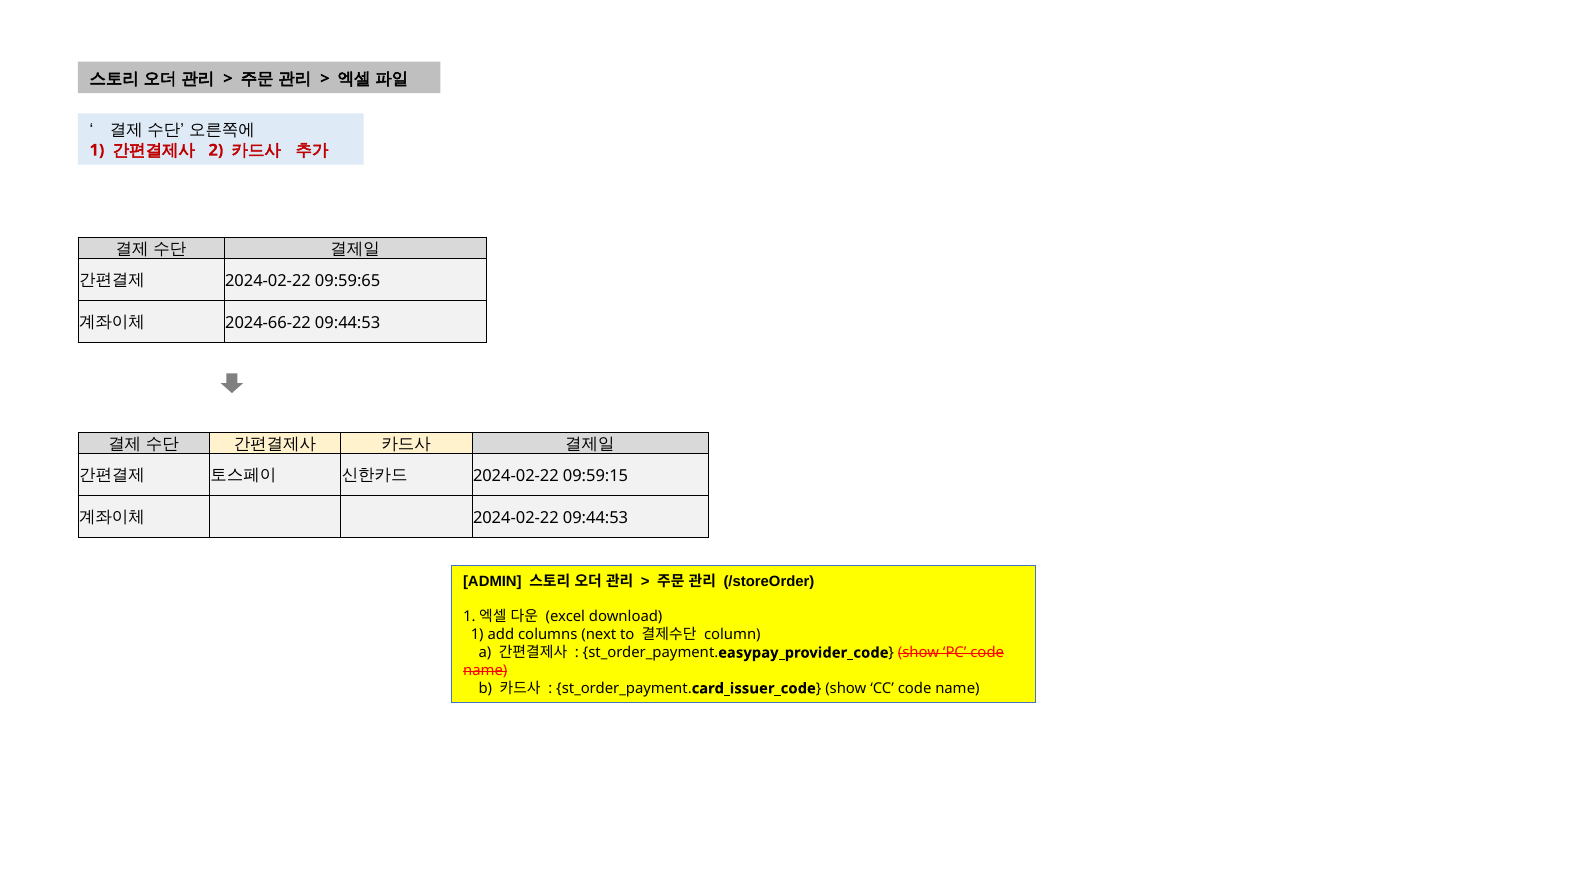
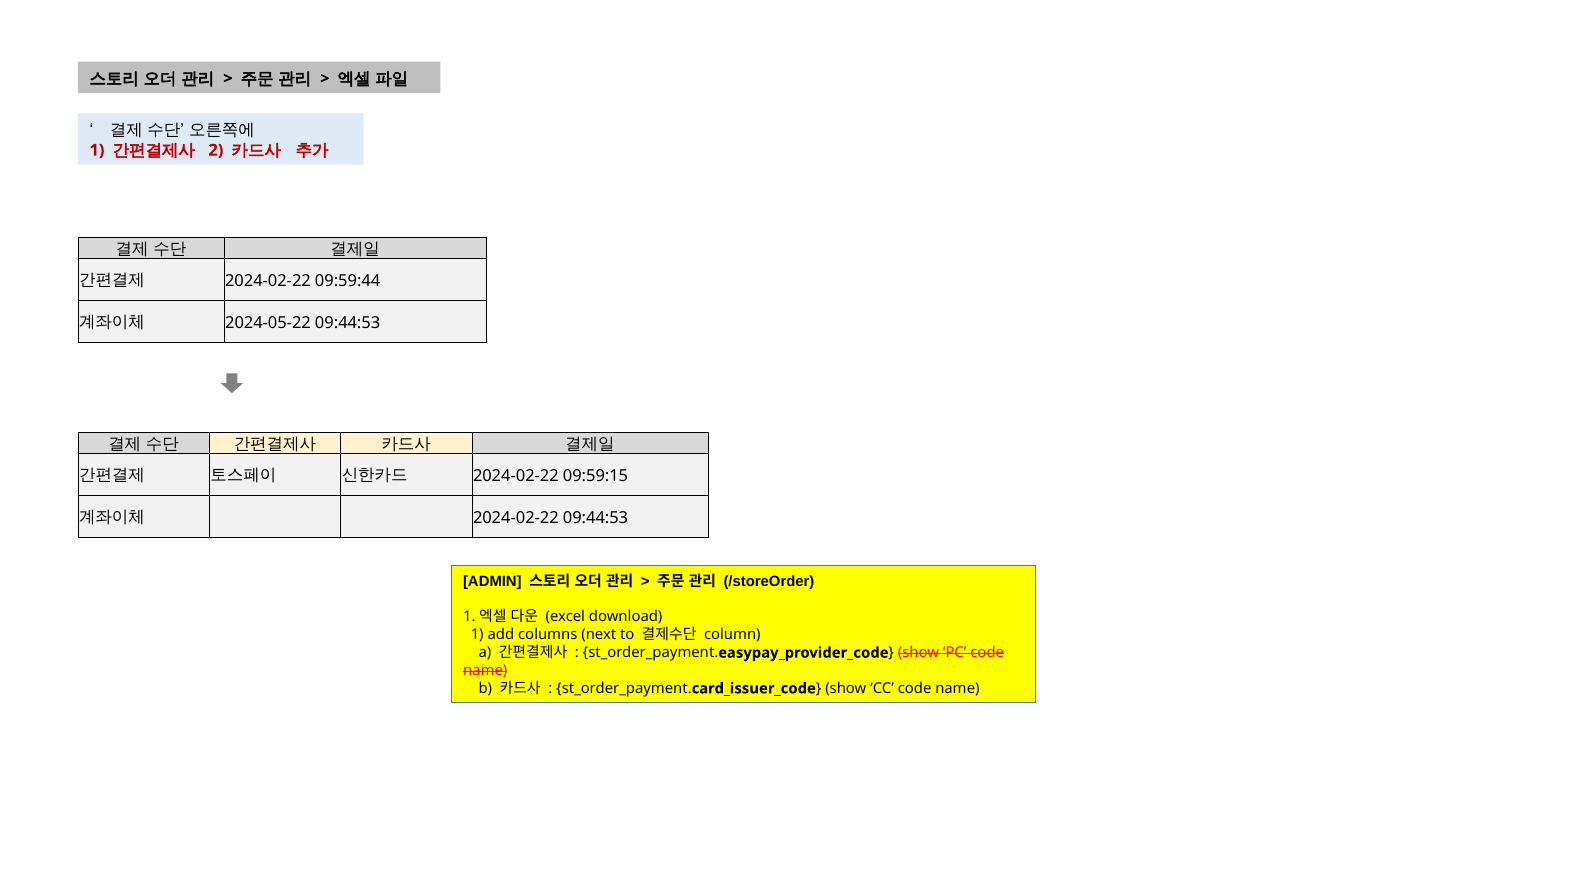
09:59:65: 09:59:65 -> 09:59:44 (348, 281)
2024-66-22: 2024-66-22 -> 2024-05-22 (268, 323)
